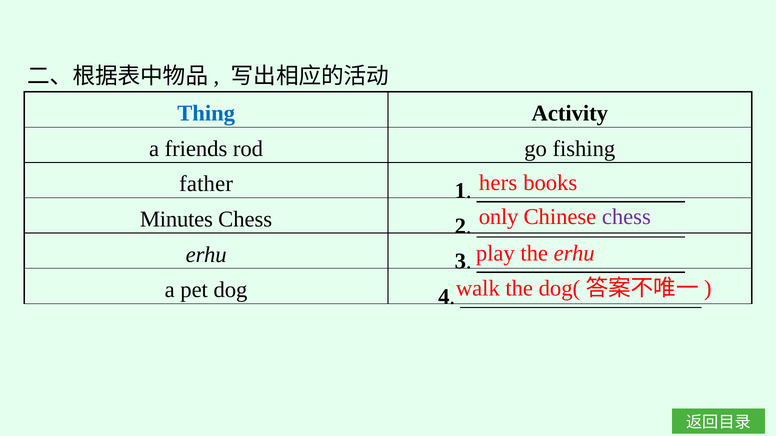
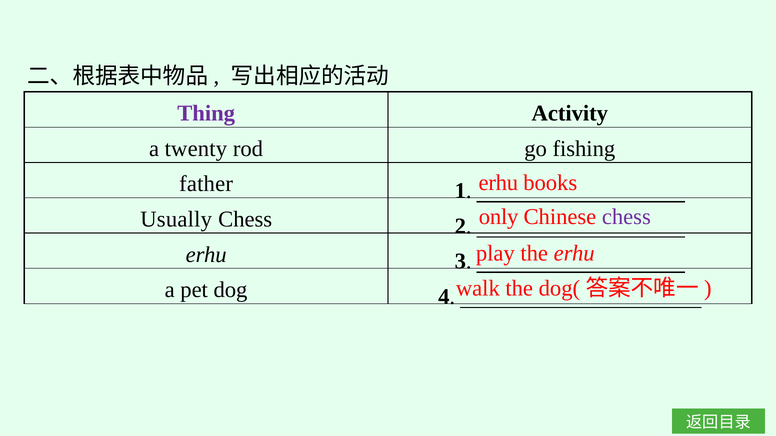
Thing colour: blue -> purple (206, 114)
friends: friends -> twenty (196, 149)
hers: hers -> erhu (498, 183)
Minutes: Minutes -> Usually (176, 220)
